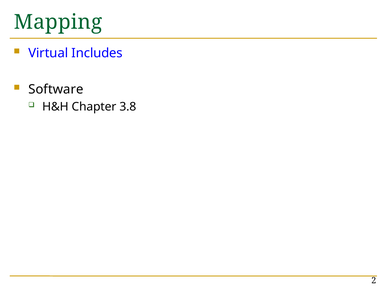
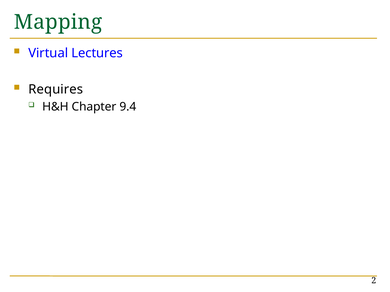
Includes: Includes -> Lectures (97, 53)
Software: Software -> Requires (56, 90)
3.8: 3.8 -> 9.4 (128, 107)
